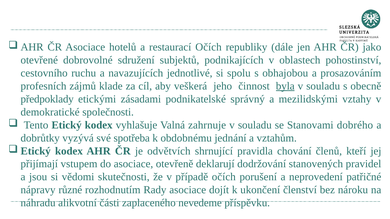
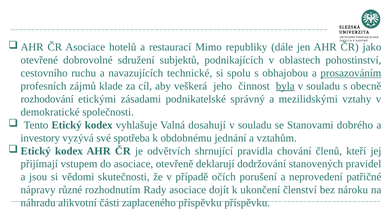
restaurací Očích: Očích -> Mimo (209, 47)
jednotlivé: jednotlivé -> technické (190, 73)
prosazováním underline: none -> present (351, 73)
předpoklady: předpoklady -> rozhodování (47, 99)
zahrnuje: zahrnuje -> dosahují (207, 125)
dobrůtky: dobrůtky -> investory (40, 138)
zaplaceného nevedeme: nevedeme -> příspěvku (200, 203)
